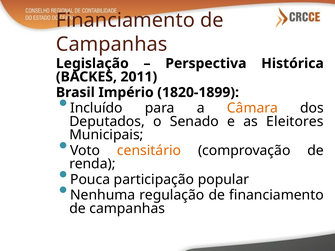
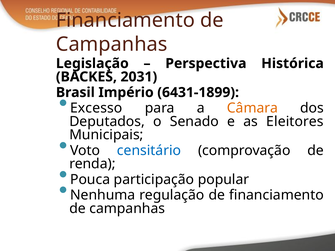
2011: 2011 -> 2031 (139, 77)
1820-1899: 1820-1899 -> 6431-1899 (198, 93)
Incluído: Incluído -> Excesso (96, 108)
censitário colour: orange -> blue (149, 151)
